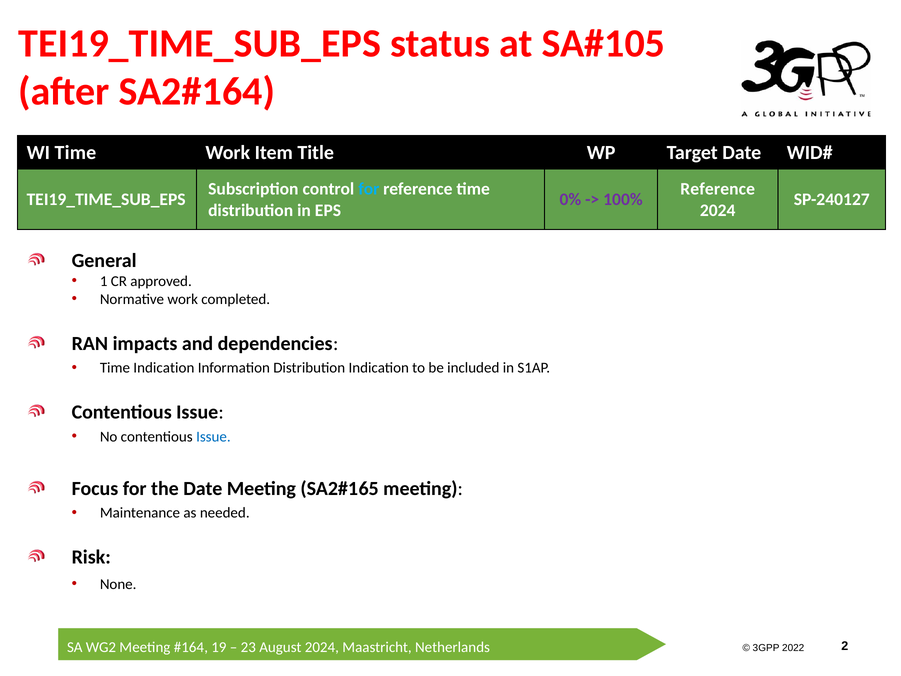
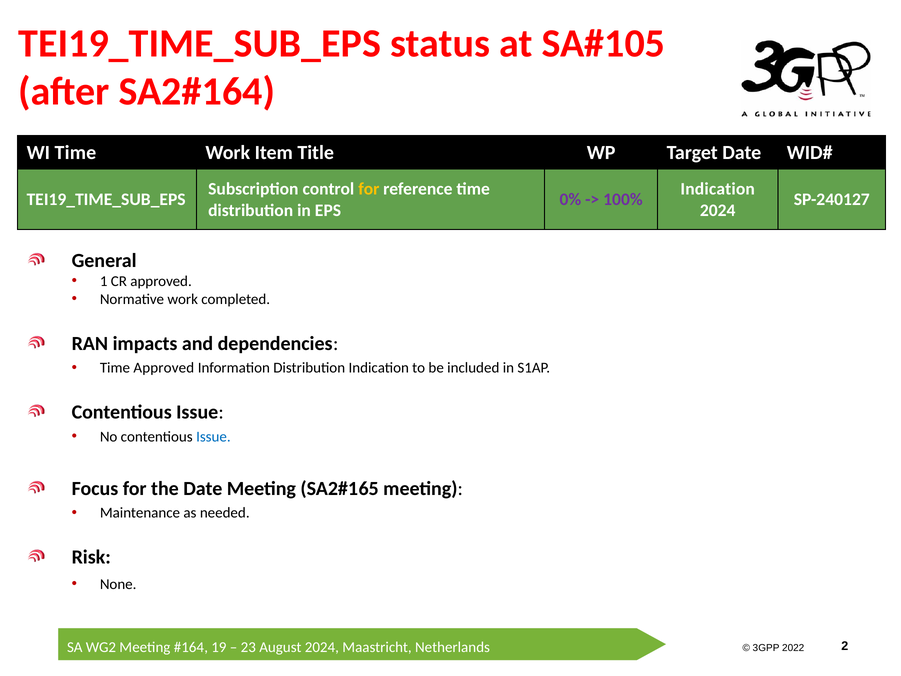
for colour: light blue -> yellow (369, 189)
Reference: Reference -> Indication (718, 189)
Time Indication: Indication -> Approved (164, 368)
